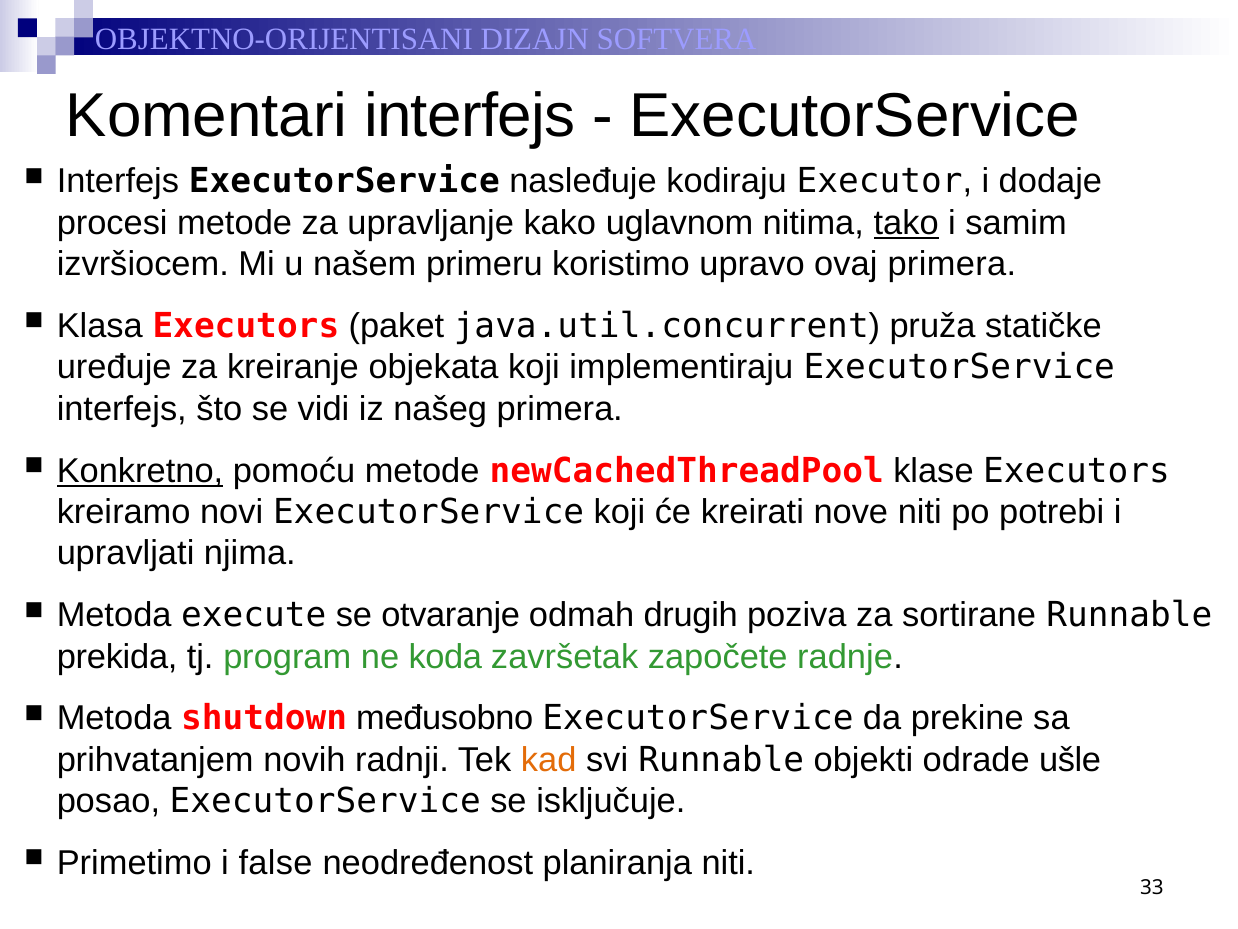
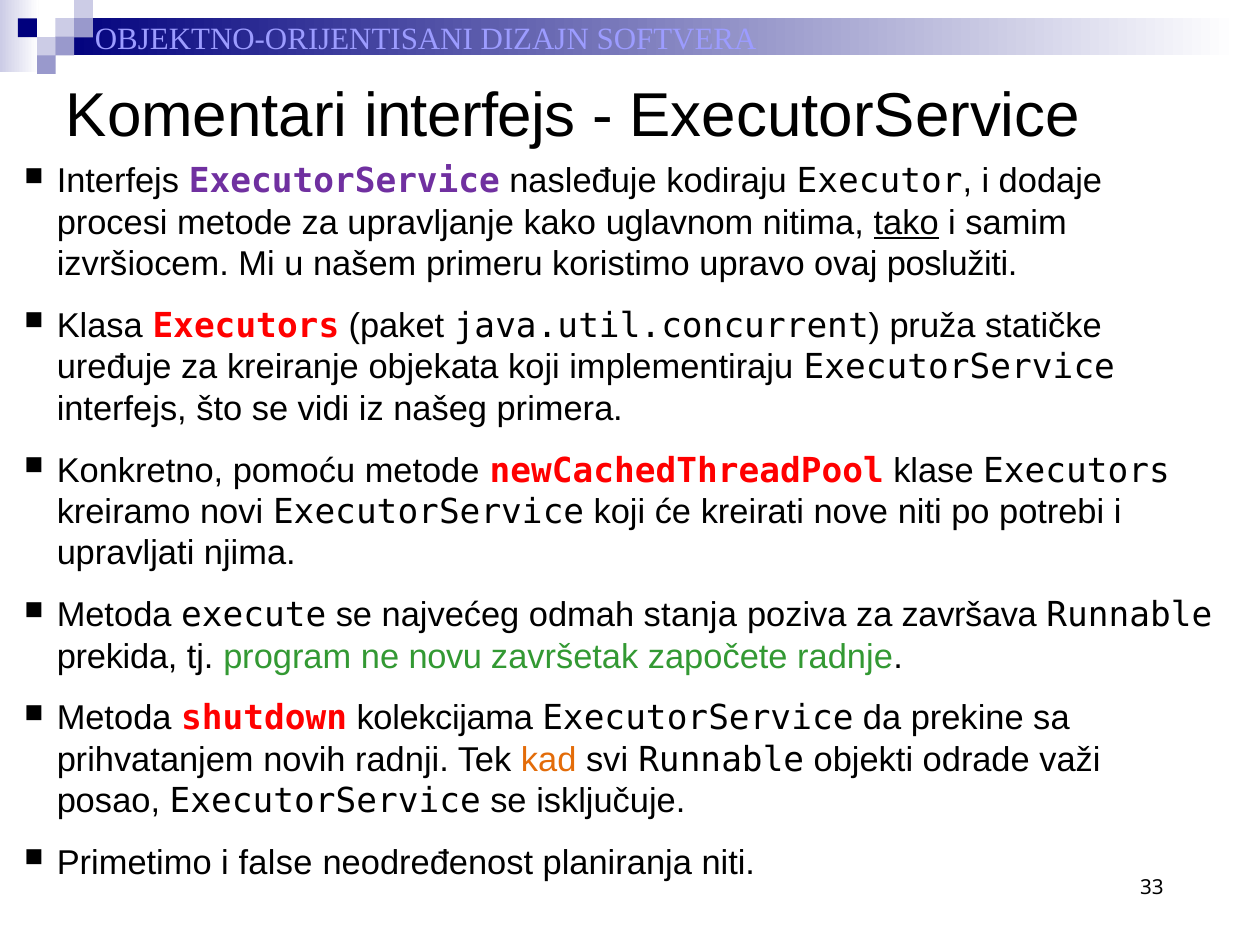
ExecutorService colour: black -> purple (344, 181)
ovaj primera: primera -> poslužiti (952, 264)
Konkretno underline: present -> none (140, 470)
otvaranje: otvaranje -> najvećeg (451, 615)
drugih: drugih -> stanja (690, 615)
sortirane: sortirane -> završava (969, 615)
koda: koda -> novu (445, 656)
međusobno: međusobno -> kolekcijama (445, 718)
ušle: ušle -> važi (1070, 760)
